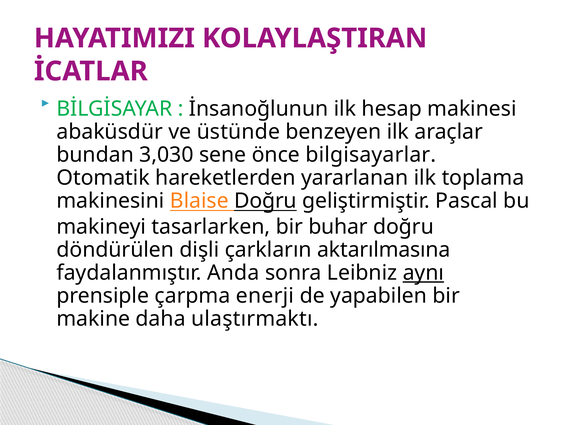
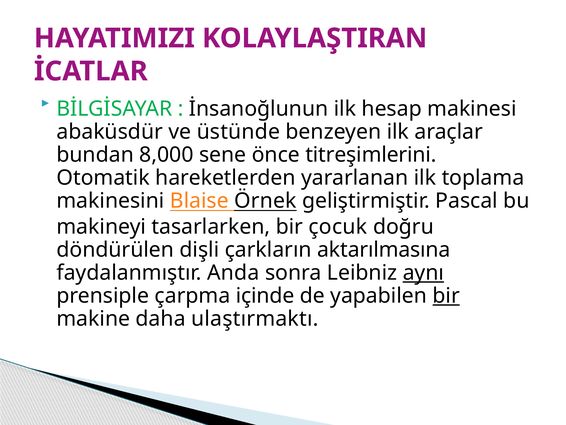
3,030: 3,030 -> 8,000 (166, 155)
bilgisayarlar: bilgisayarlar -> titreşimlerini (371, 155)
Blaise Doğru: Doğru -> Örnek (265, 201)
buhar: buhar -> çocuk (338, 227)
enerji: enerji -> içinde (265, 295)
bir underline: none -> present (446, 295)
